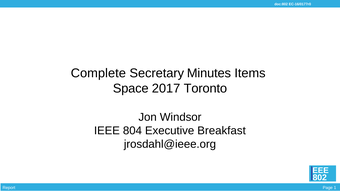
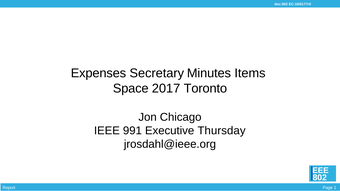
Complete: Complete -> Expenses (98, 73)
Windsor: Windsor -> Chicago (181, 117)
804: 804 -> 991 (132, 131)
Breakfast: Breakfast -> Thursday (222, 131)
